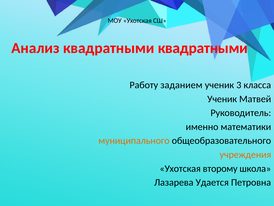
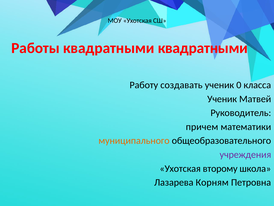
Анализ: Анализ -> Работы (35, 48)
заданием: заданием -> создавать (181, 85)
3: 3 -> 0 (239, 85)
именно: именно -> причем (202, 127)
учреждения colour: orange -> purple (245, 154)
Удается: Удается -> Корням (212, 182)
